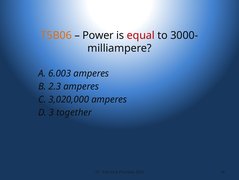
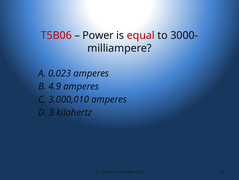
T5B06 colour: orange -> red (56, 35)
6.003: 6.003 -> 0.023 (60, 73)
2.3: 2.3 -> 4.9 (55, 86)
3,020,000: 3,020,000 -> 3,000,010 (69, 99)
together: together -> kilohertz (74, 112)
